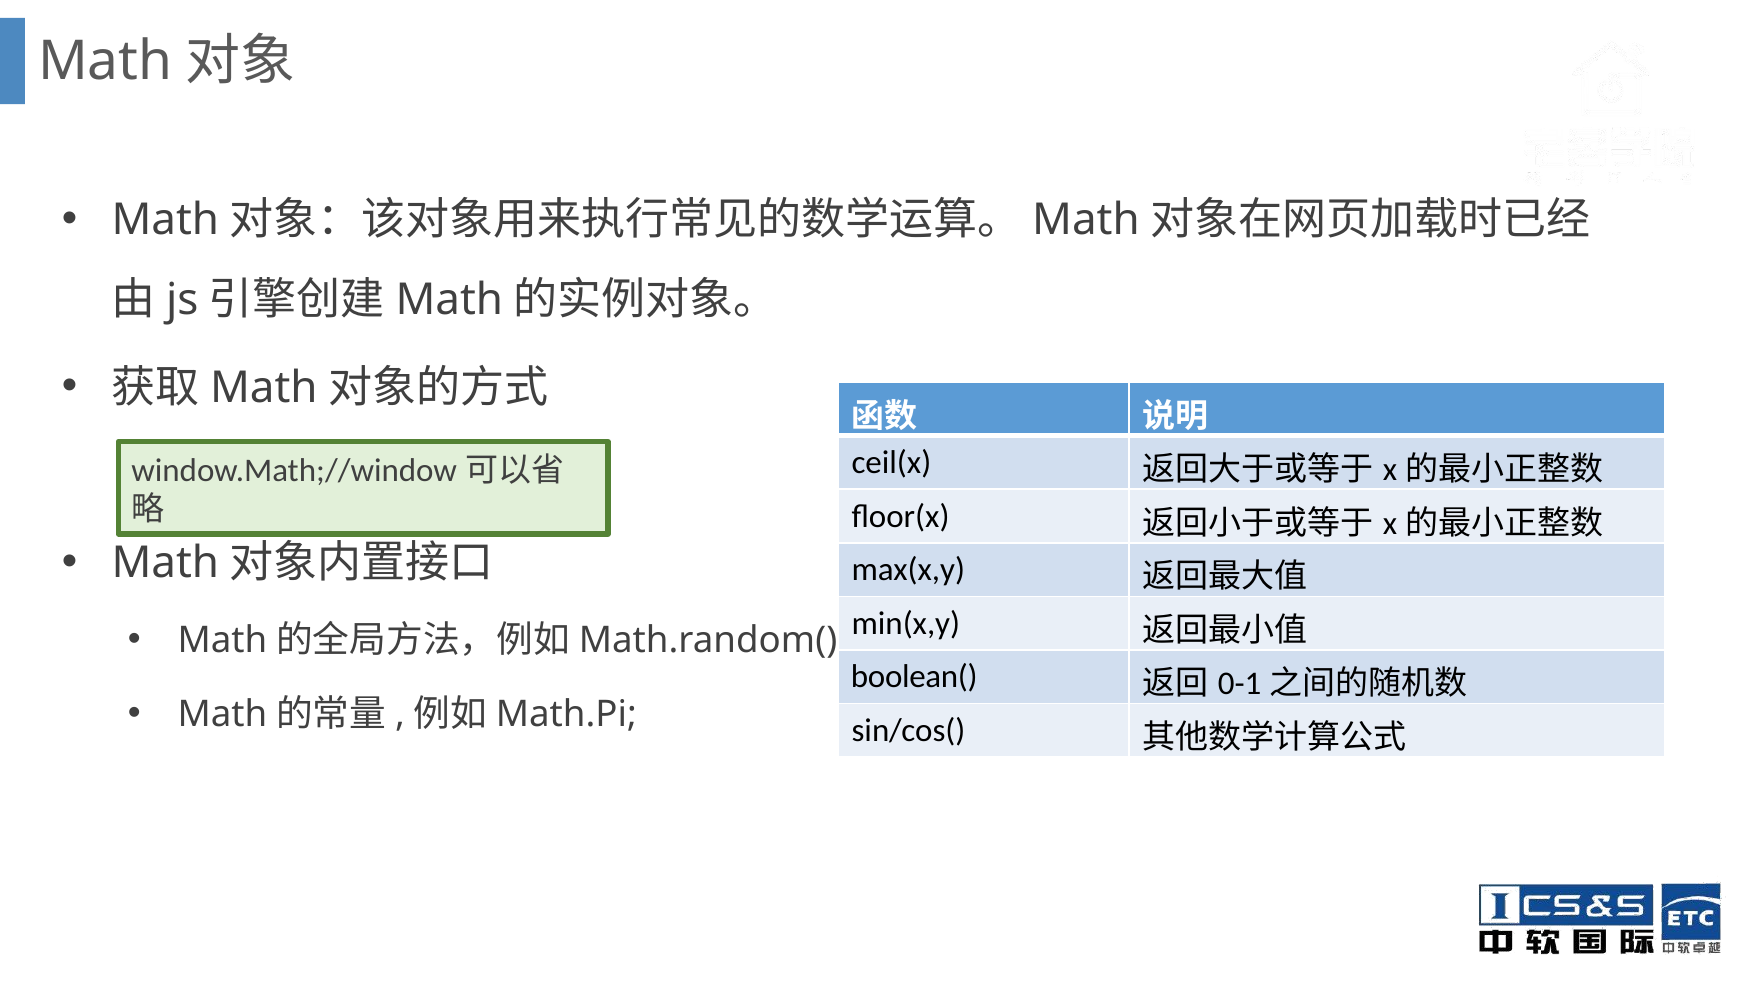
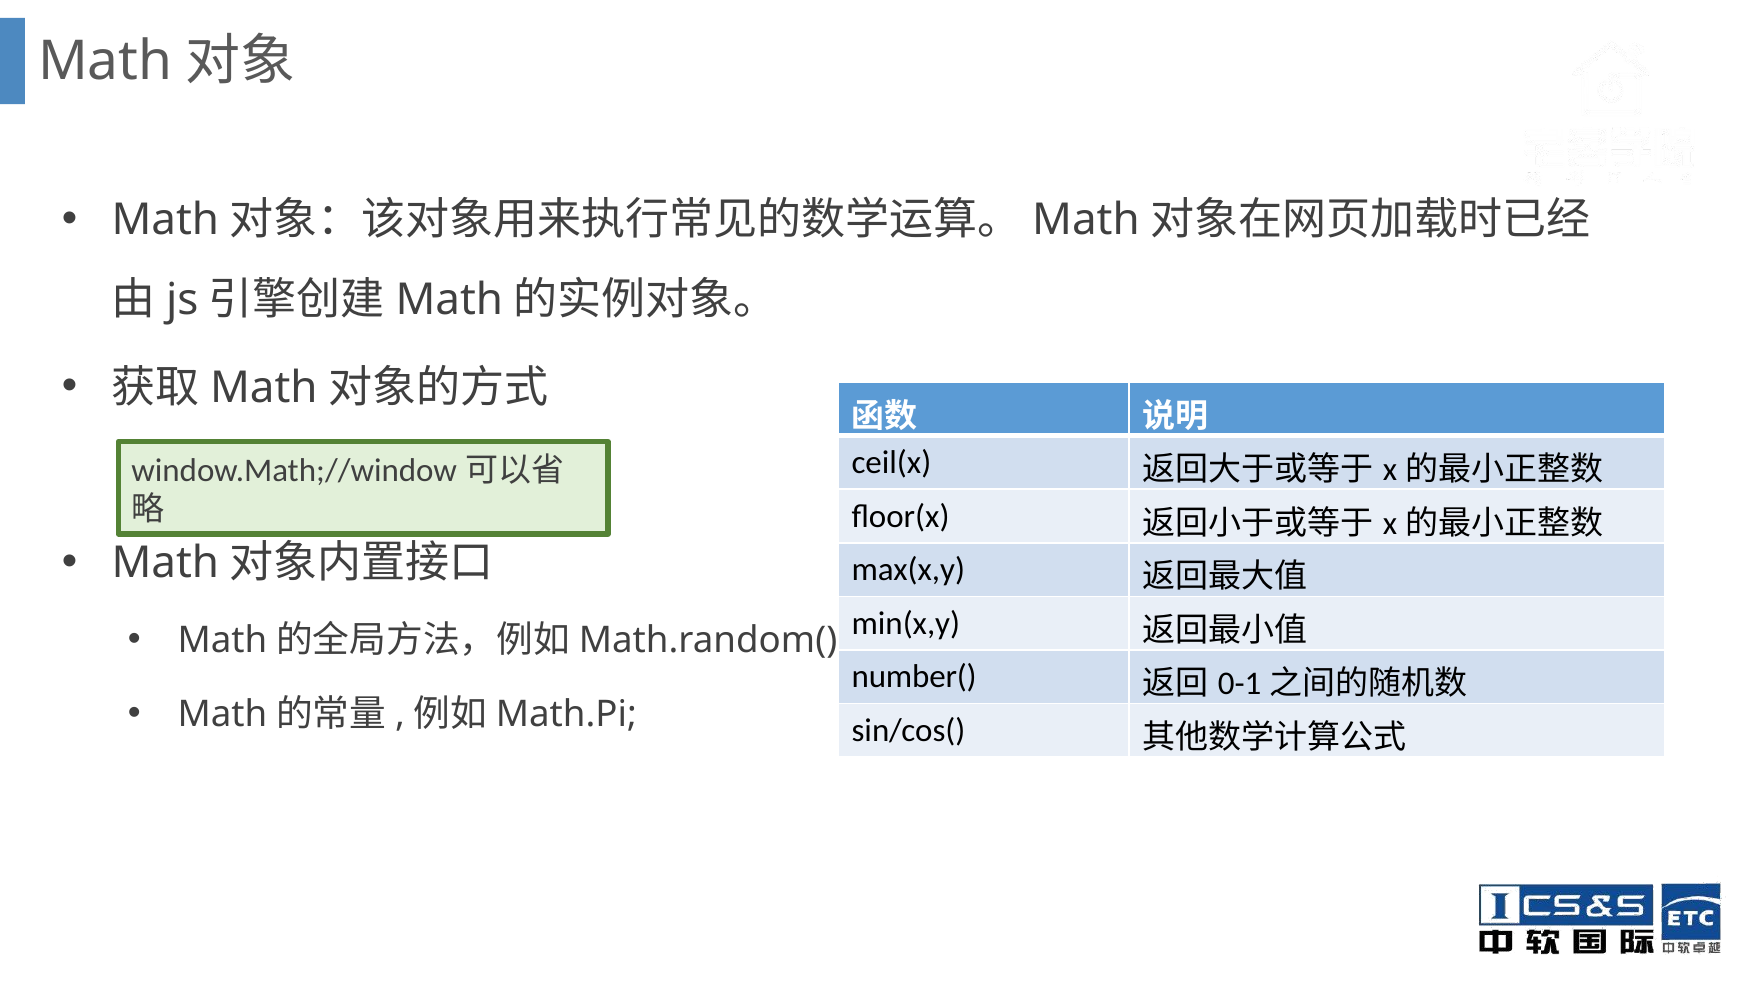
boolean(: boolean( -> number( (914, 677)
